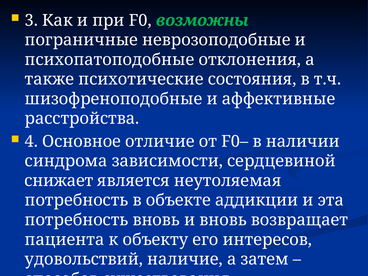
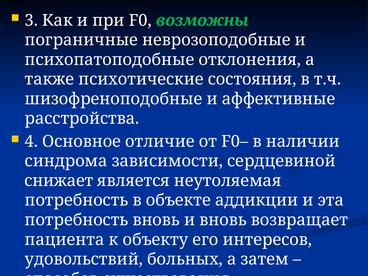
наличие: наличие -> больных (185, 259)
